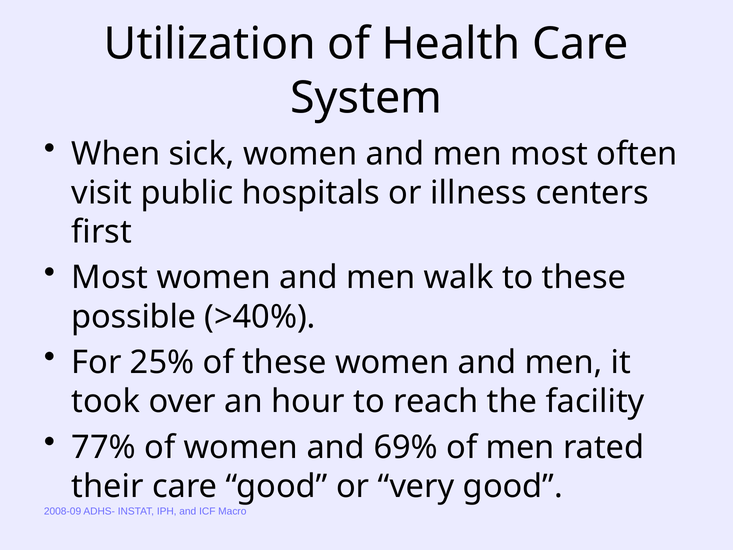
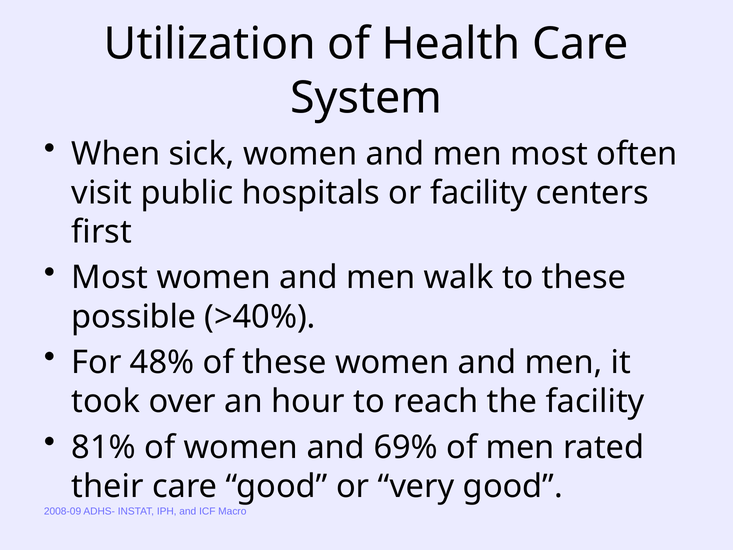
or illness: illness -> facility (479, 193)
25%: 25% -> 48% (162, 362)
77%: 77% -> 81% (104, 447)
